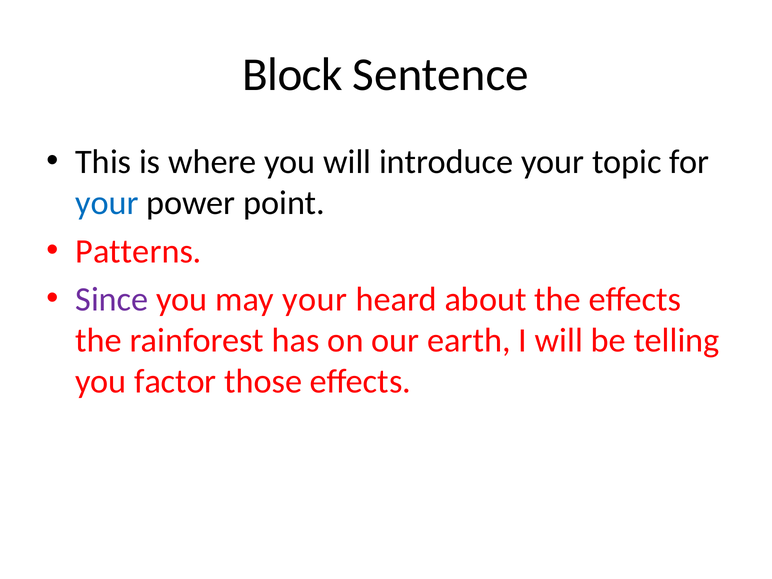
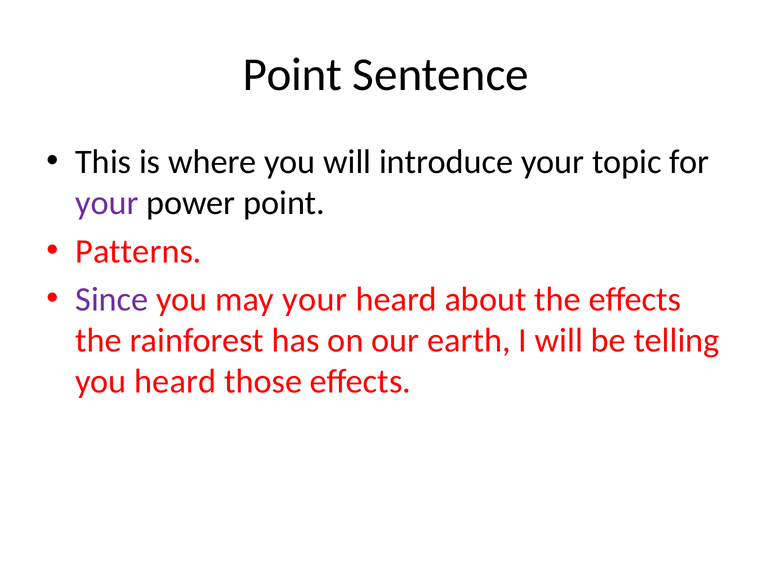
Block: Block -> Point (292, 75)
your colour: blue -> purple (107, 203)
you factor: factor -> heard (175, 382)
